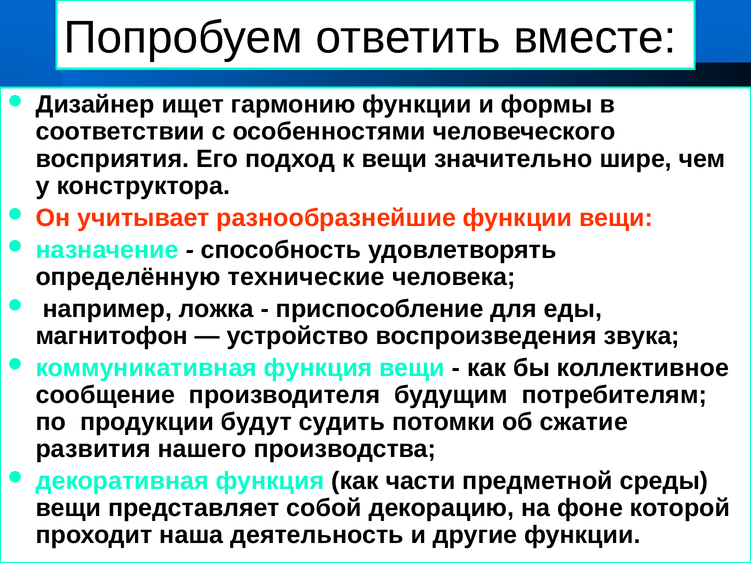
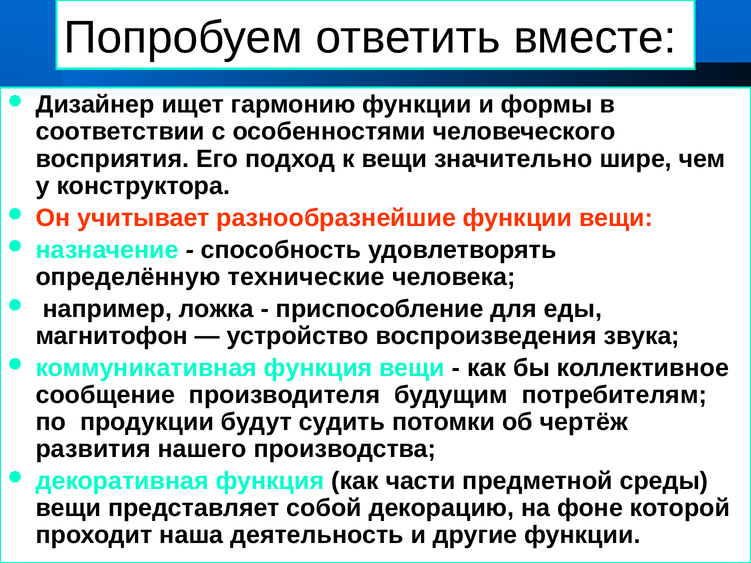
сжатие: сжатие -> чертёж (584, 422)
